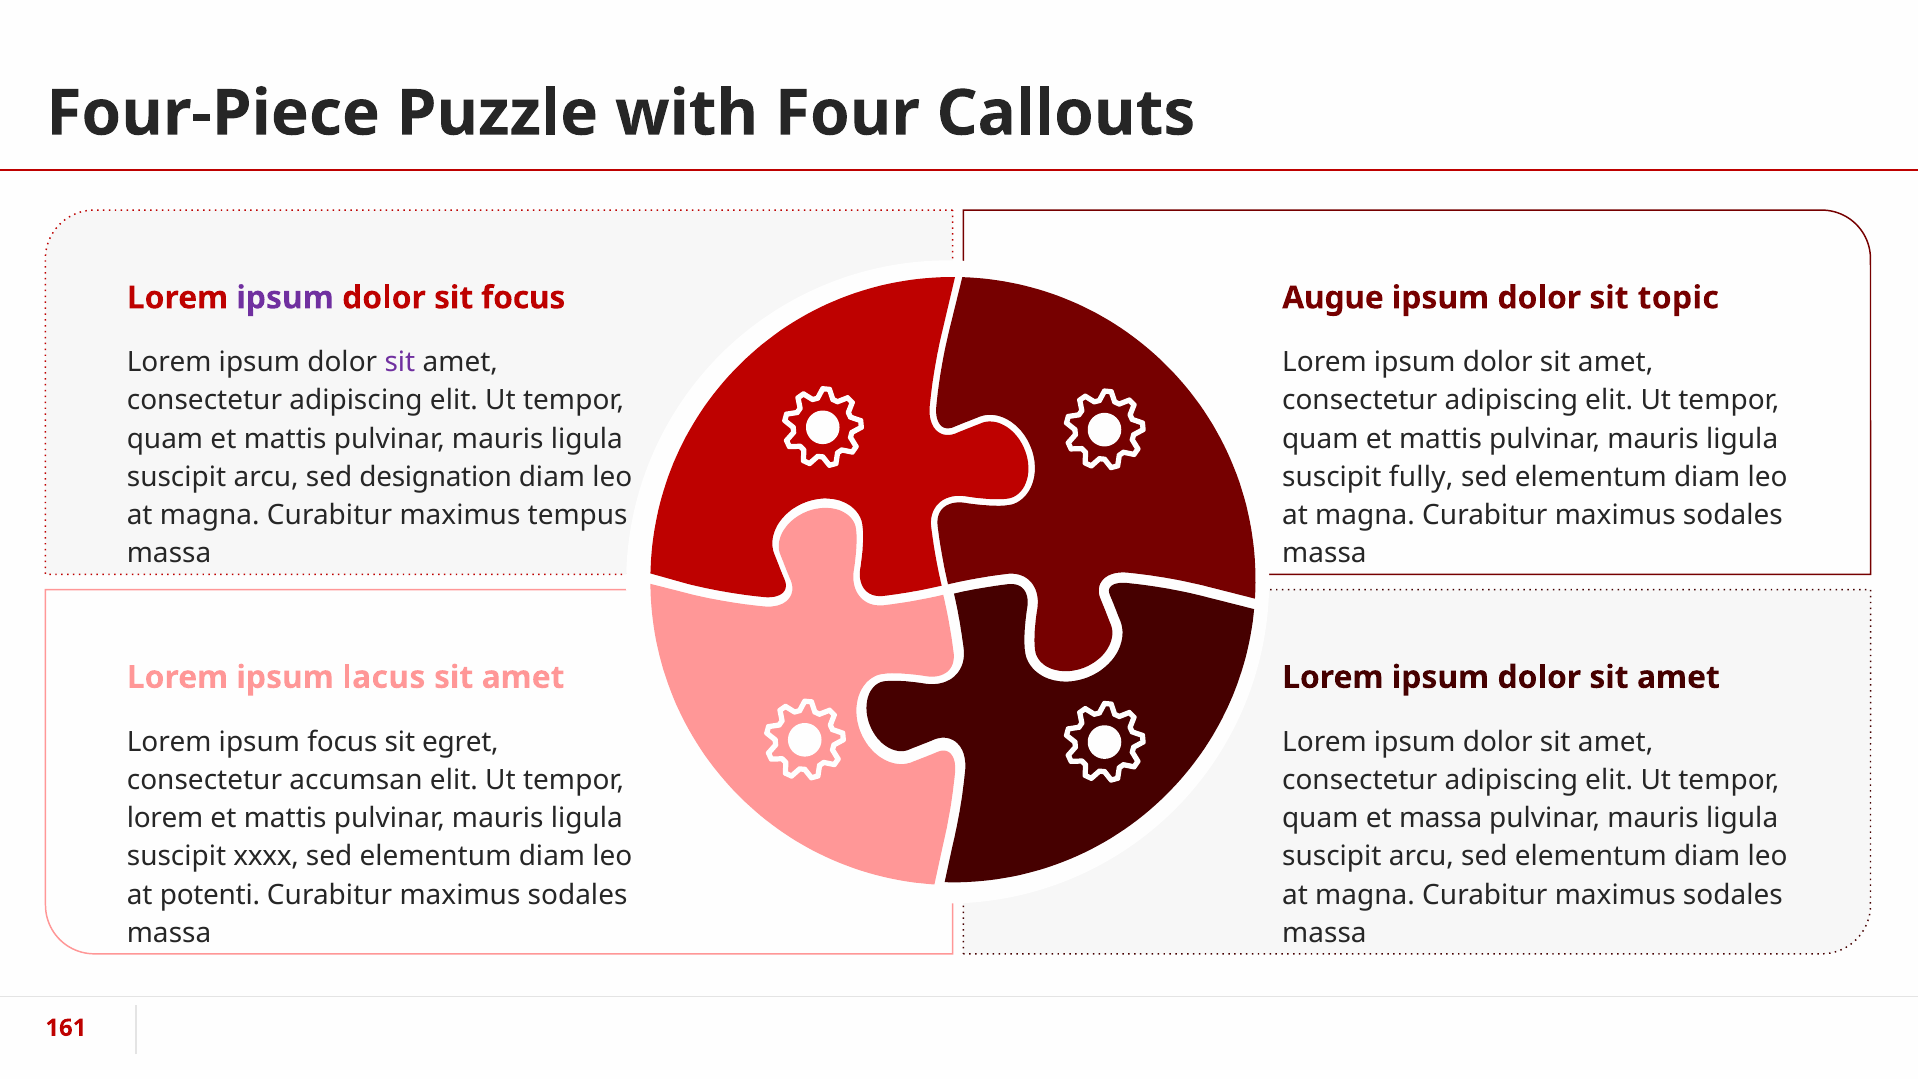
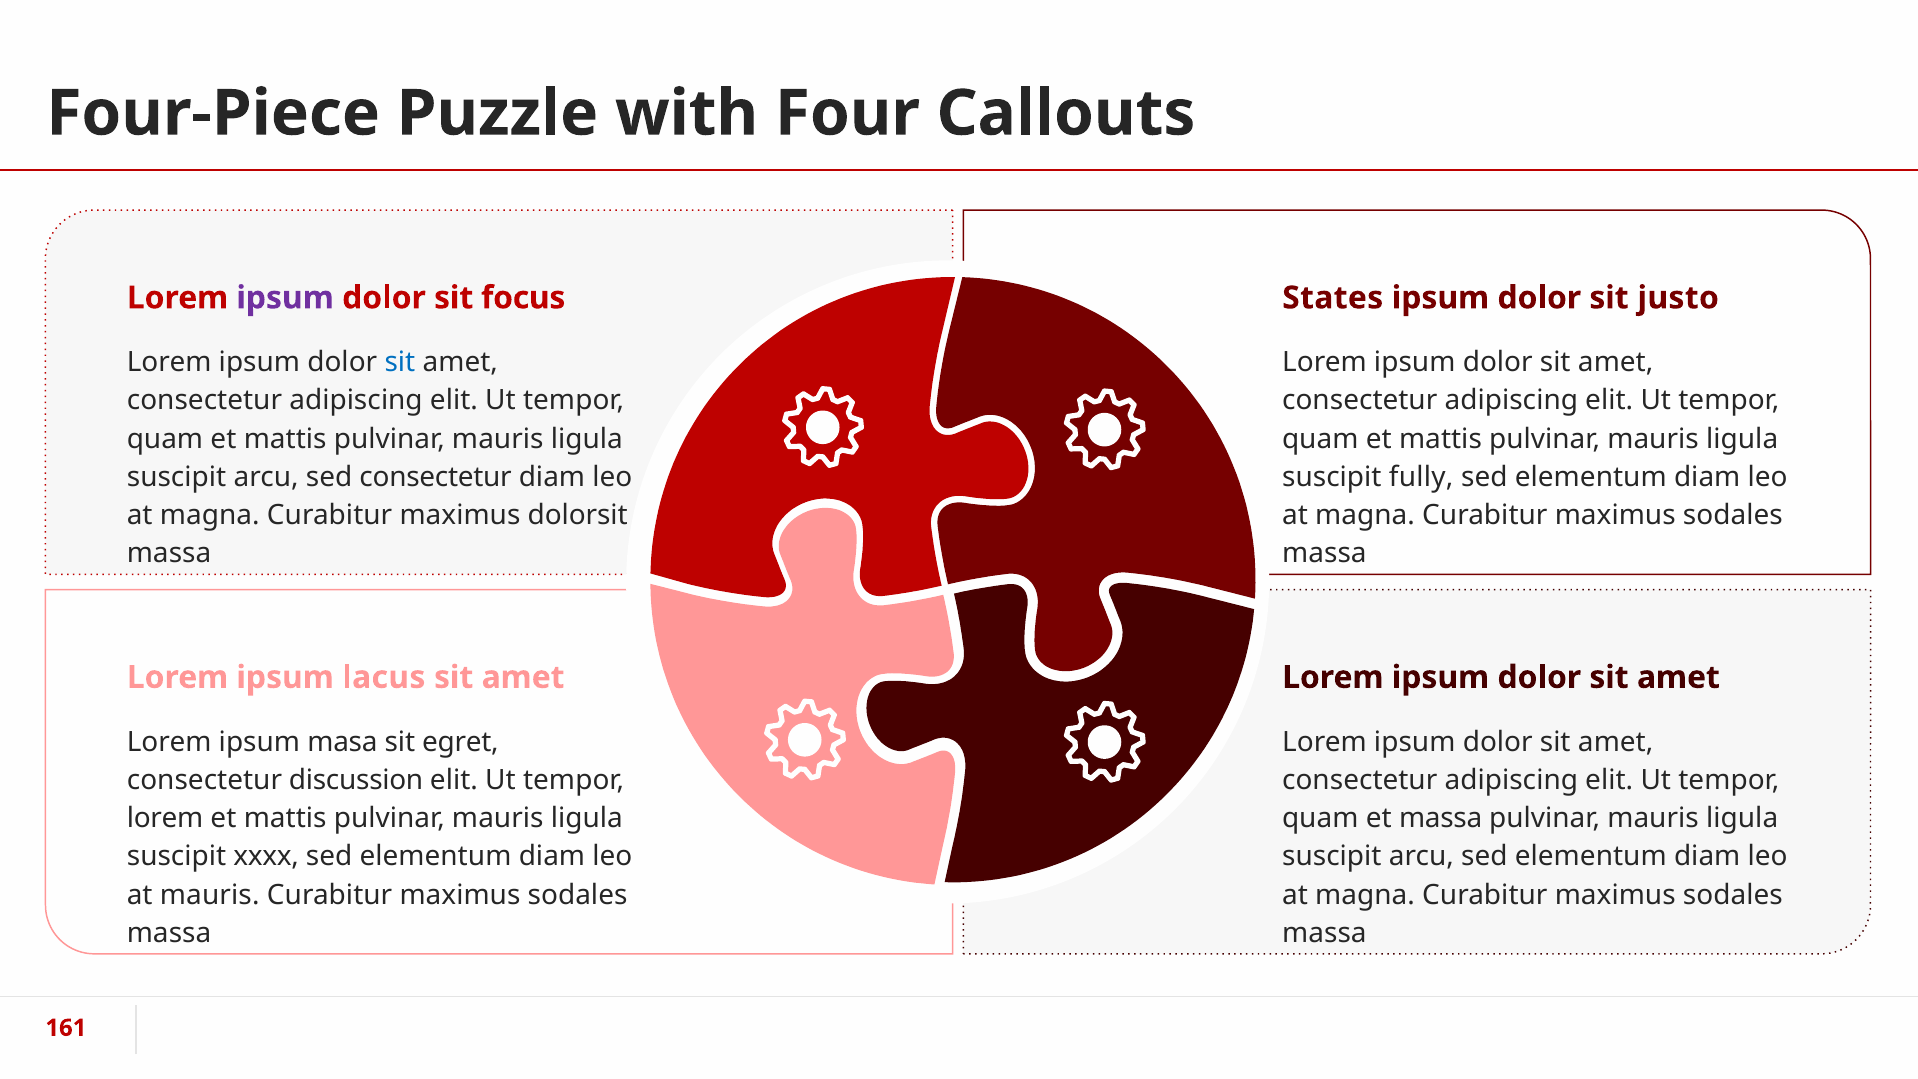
Augue: Augue -> States (1333, 298)
topic: topic -> justo (1678, 298)
sit colour: purple -> blue (400, 362)
sed designation: designation -> consectetur (436, 477)
tempus: tempus -> dolorsit (578, 515)
ipsum focus: focus -> masa (343, 742)
accumsan: accumsan -> discussion (356, 780)
at potenti: potenti -> mauris (210, 895)
